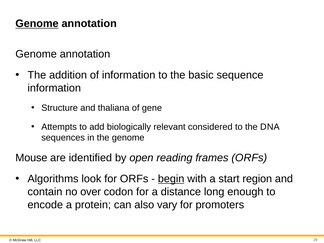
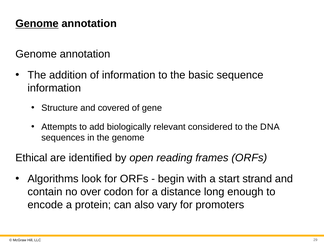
thaliana: thaliana -> covered (114, 108)
Mouse: Mouse -> Ethical (31, 158)
begin underline: present -> none (171, 179)
region: region -> strand (257, 179)
